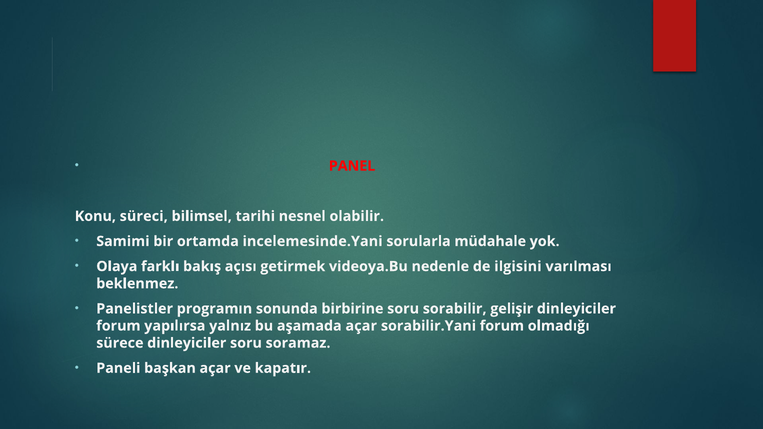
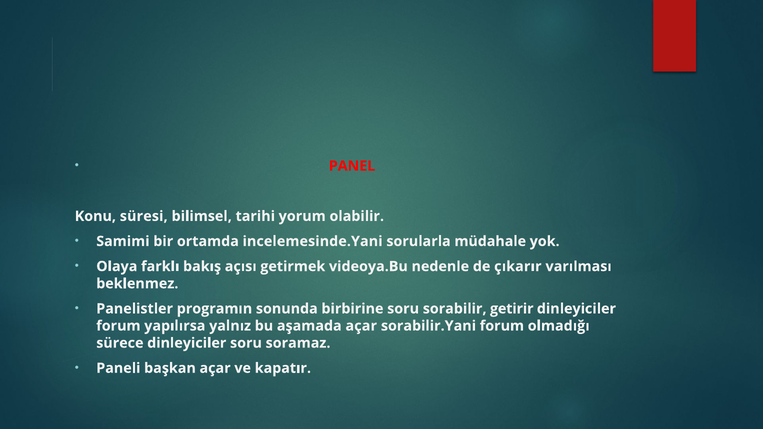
süreci: süreci -> süresi (144, 216)
nesnel: nesnel -> yorum (302, 216)
ilgisini: ilgisini -> çıkarır (518, 267)
gelişir: gelişir -> getirir (512, 309)
